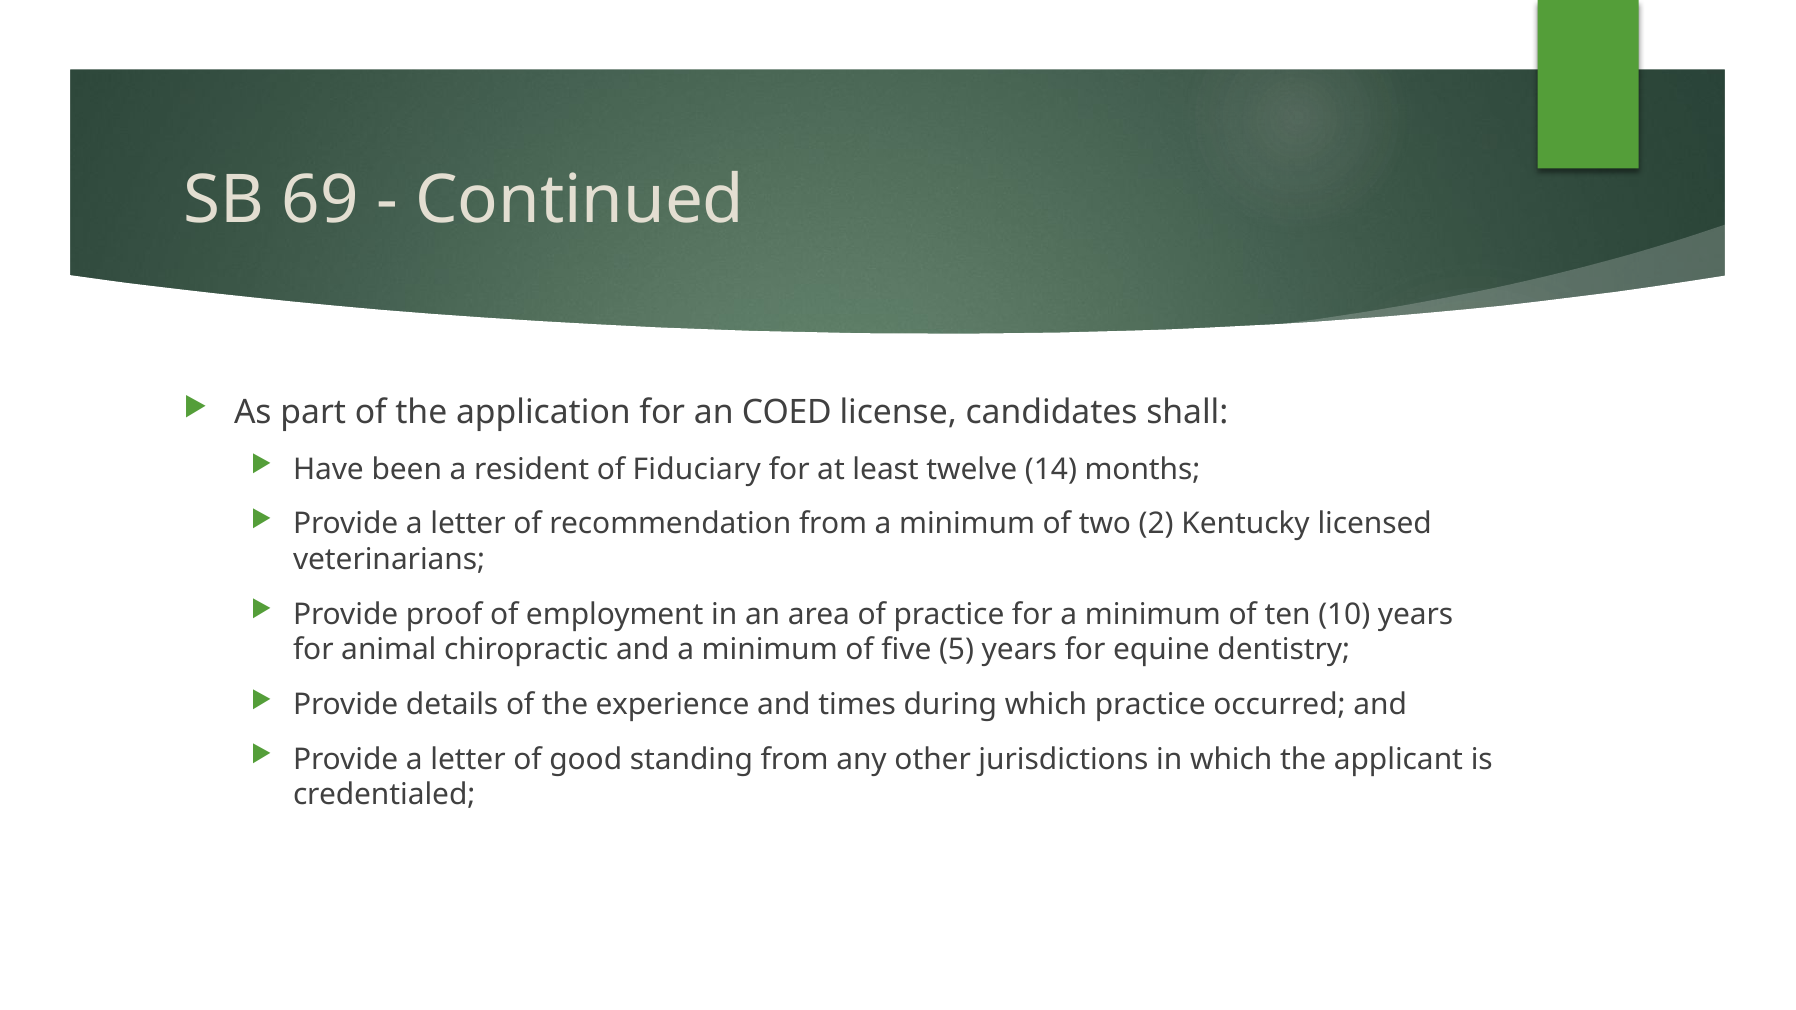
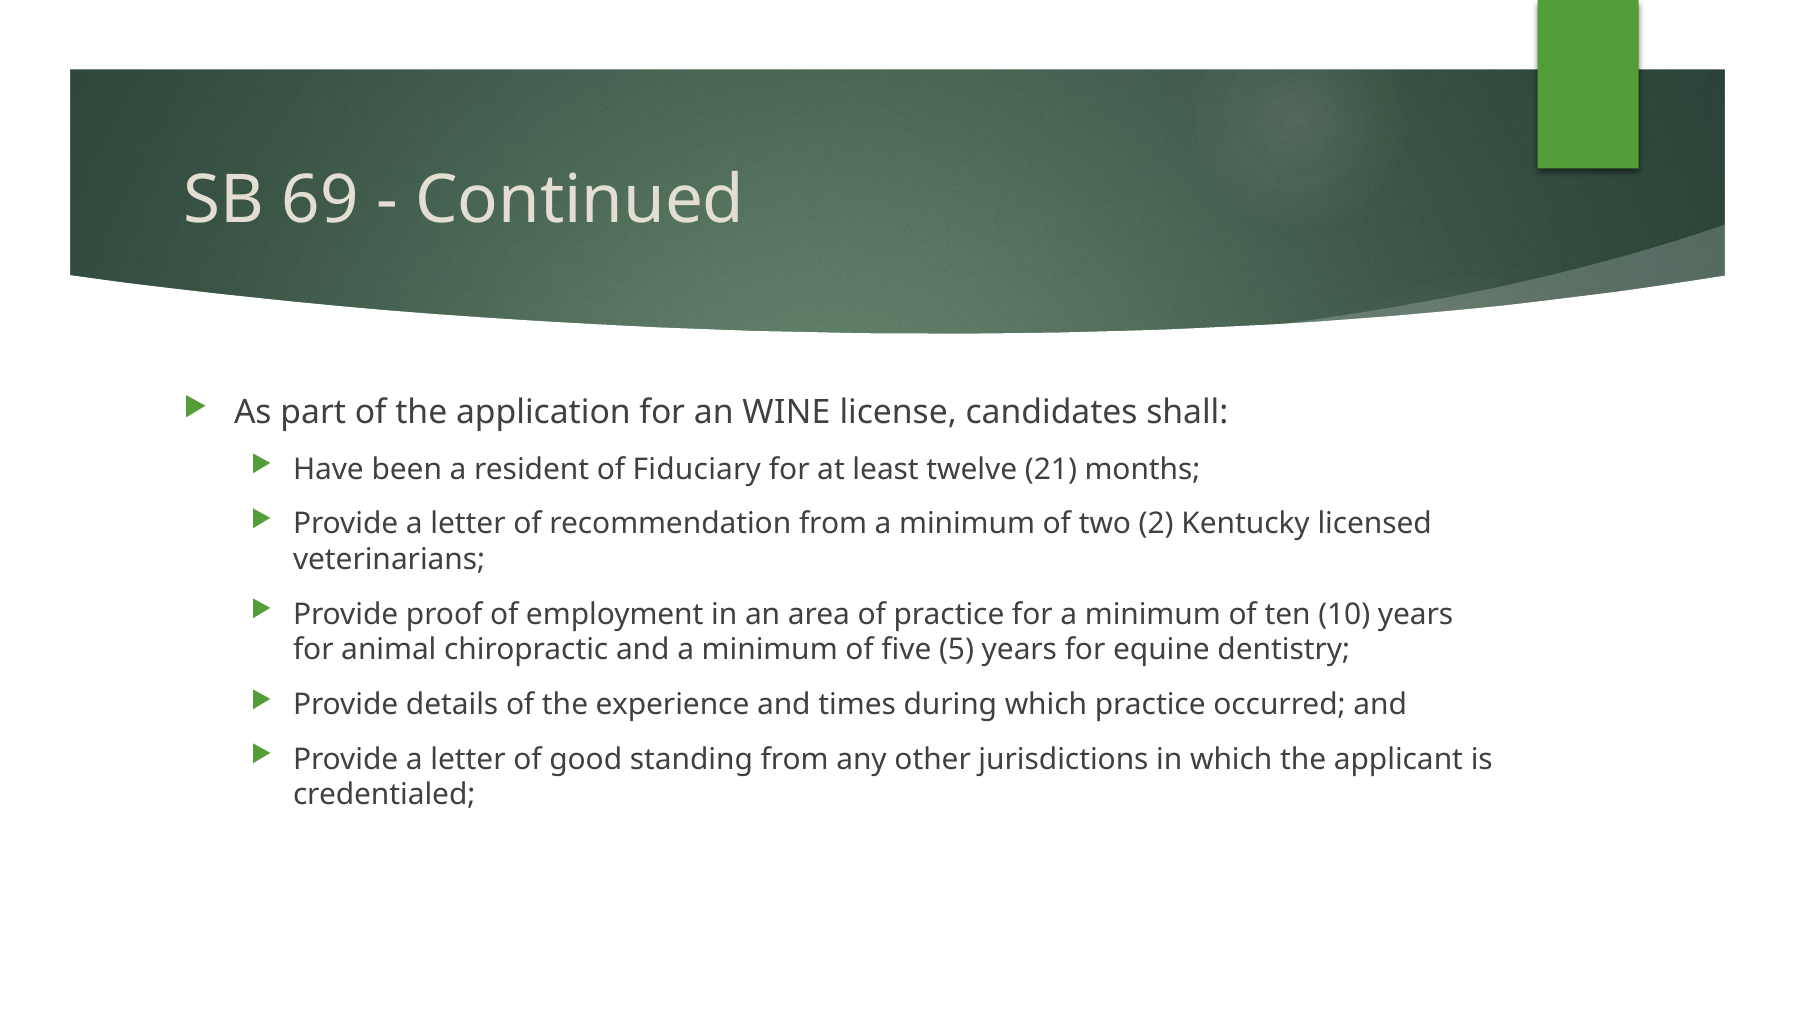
COED: COED -> WINE (786, 413)
14: 14 -> 21 (1051, 469)
